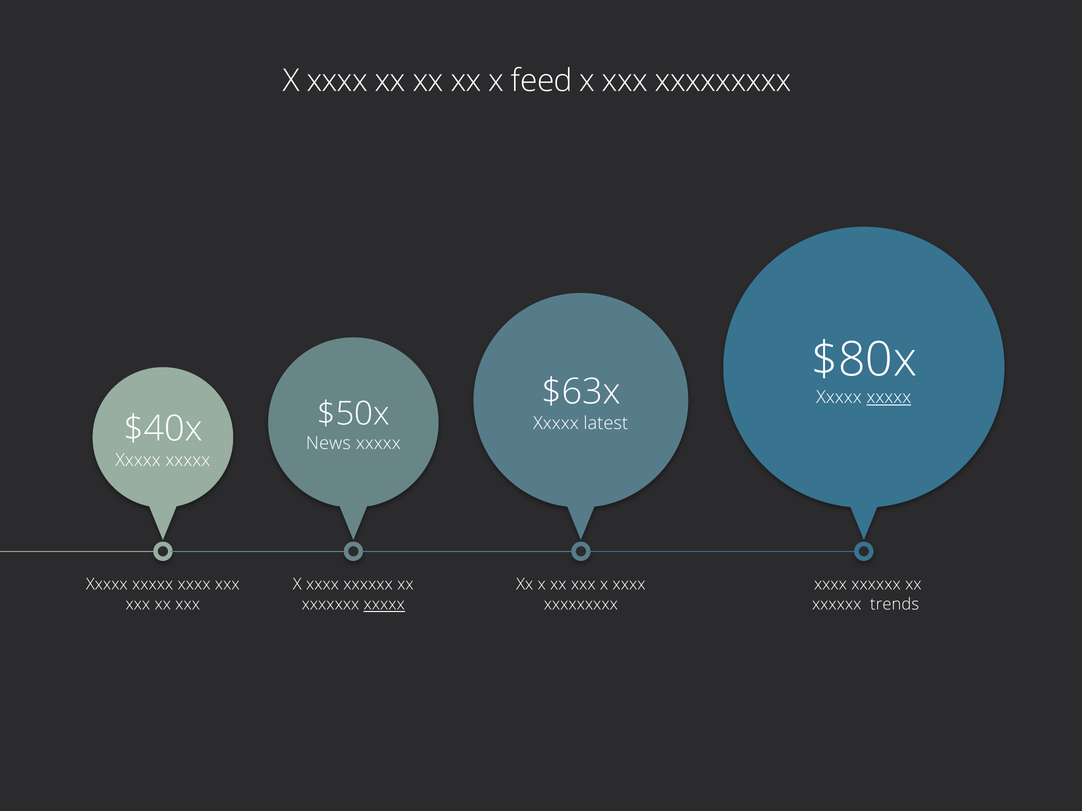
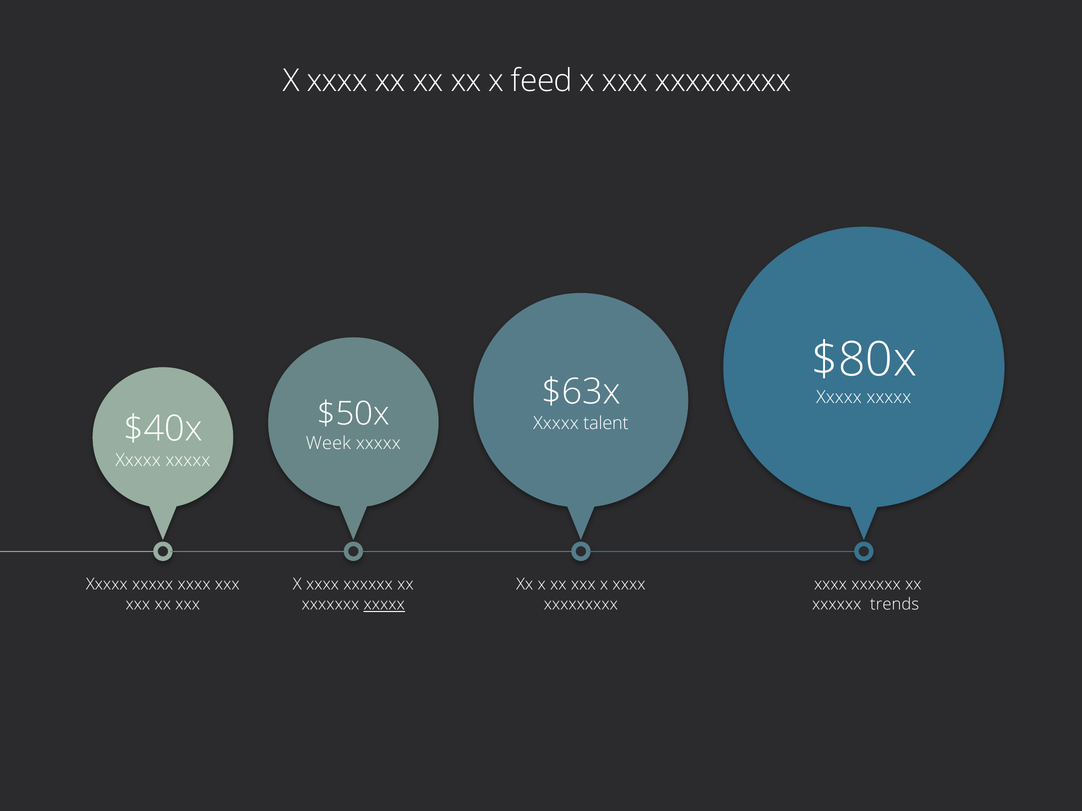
xxxxx underline: present -> none (889, 397)
latest: latest -> talent (606, 423)
News: News -> Week (328, 444)
